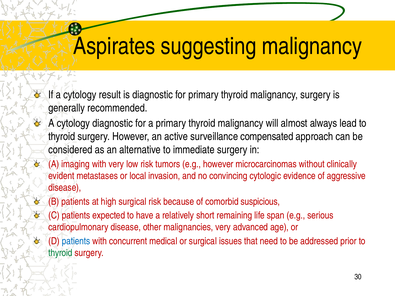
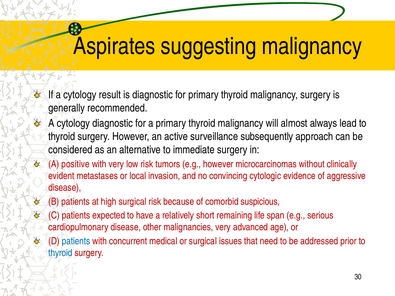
compensated: compensated -> subsequently (267, 137)
imaging: imaging -> positive (76, 164)
thyroid colour: green -> blue (60, 253)
